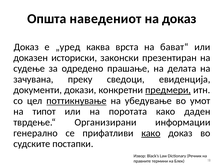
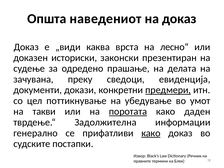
„уред: „уред -> „види (68, 47)
бават“: бават“ -> лесно“ (174, 47)
поттикнување underline: present -> none (76, 101)
типот: типот -> такви (44, 112)
поротата underline: none -> present (128, 112)
Организирани: Организирани -> Задолжителна (106, 122)
